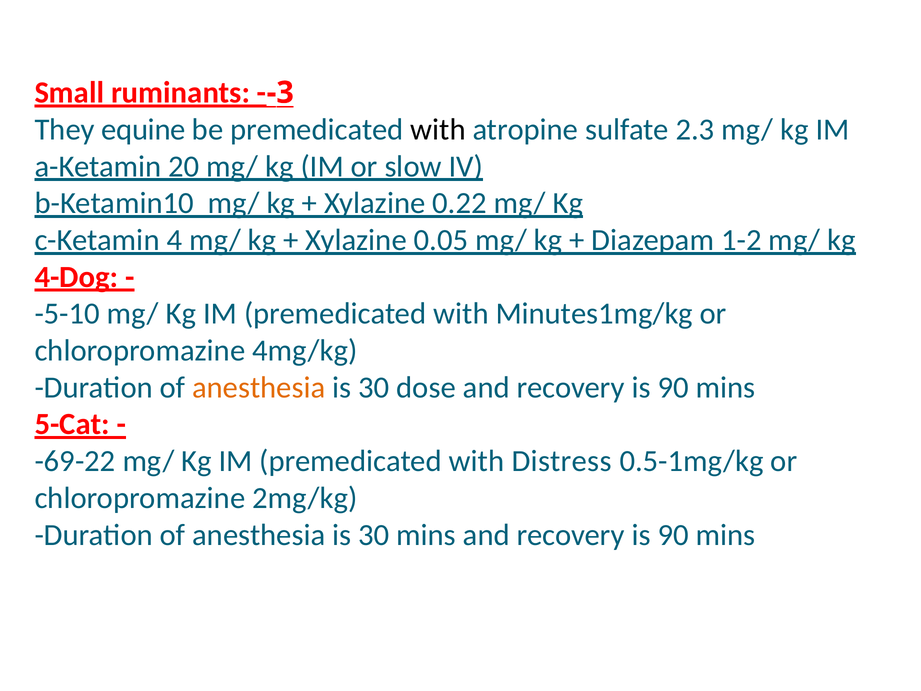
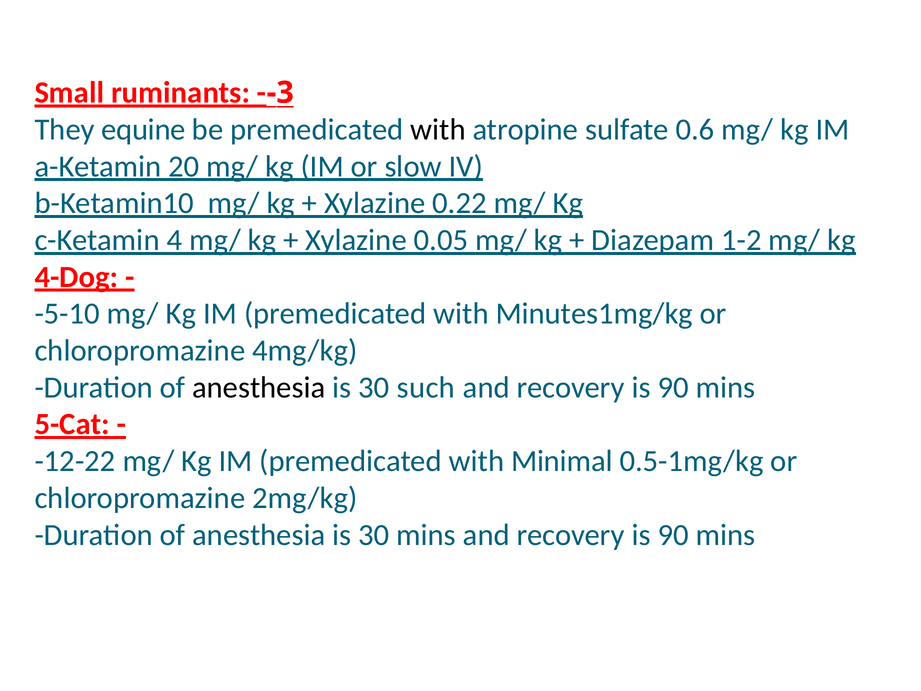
2.3: 2.3 -> 0.6 (695, 129)
anesthesia colour: orange -> black (259, 387)
dose: dose -> such (426, 387)
-69-22: -69-22 -> -12-22 (75, 461)
Distress: Distress -> Minimal (562, 461)
